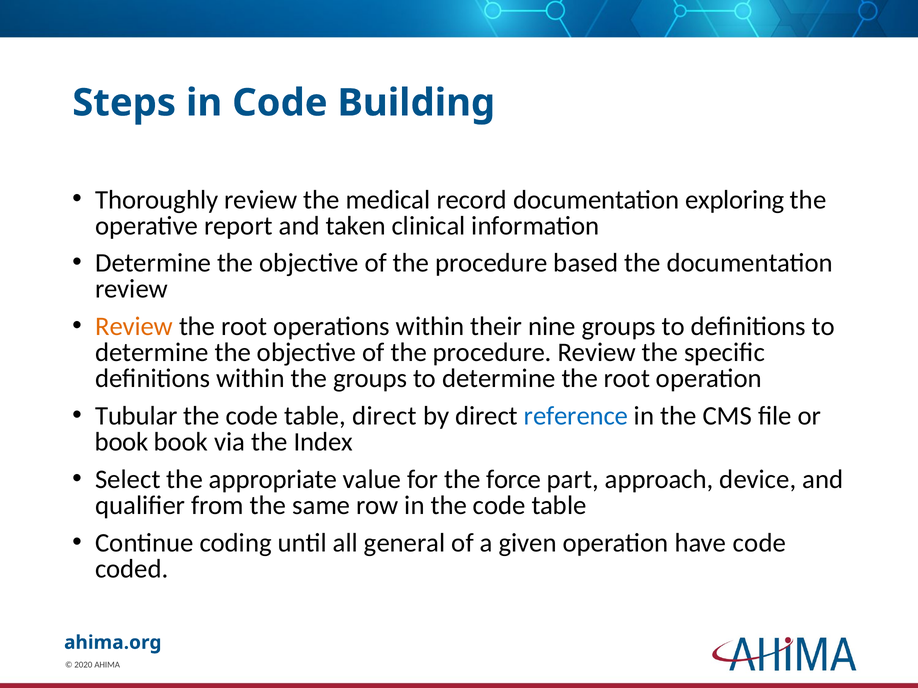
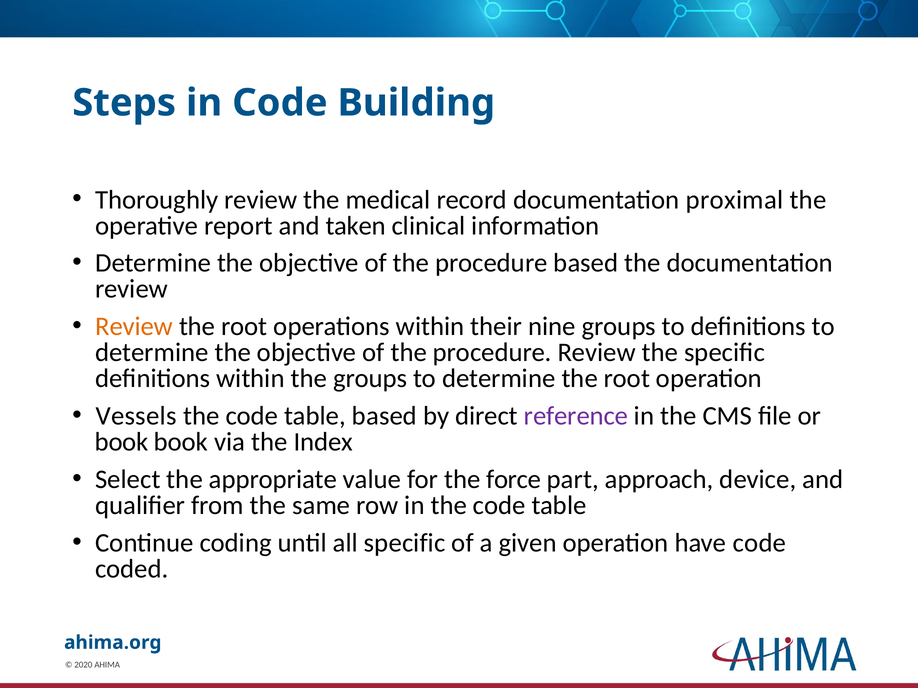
exploring: exploring -> proximal (735, 200)
Tubular: Tubular -> Vessels (136, 416)
table direct: direct -> based (385, 416)
reference colour: blue -> purple (576, 416)
all general: general -> specific (405, 543)
